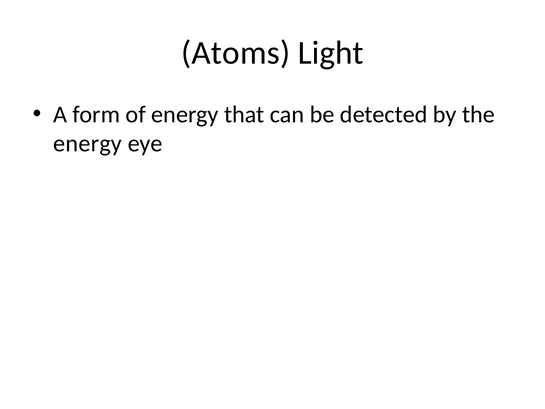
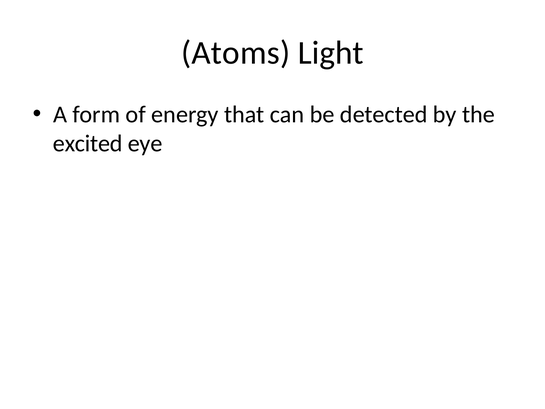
energy: energy -> excited (88, 143)
